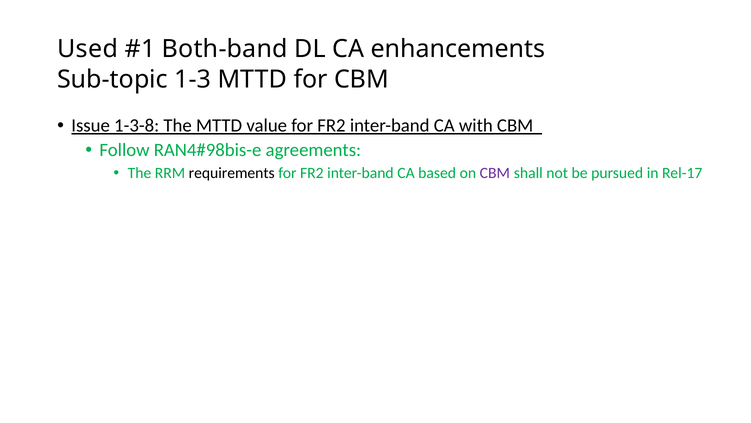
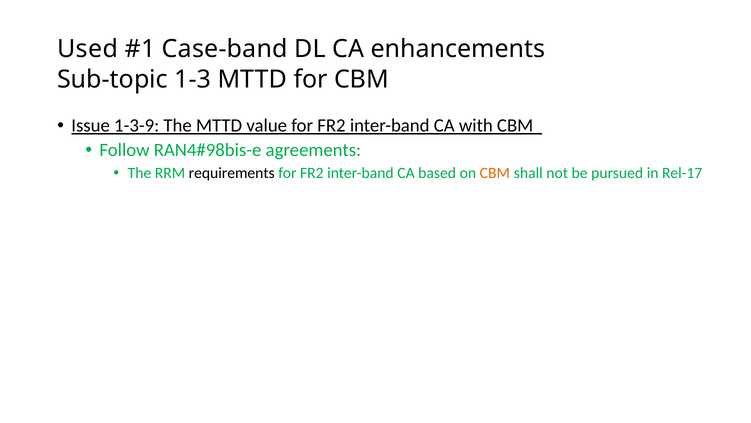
Both-band: Both-band -> Case-band (225, 49)
1-3-8: 1-3-8 -> 1-3-9 (137, 126)
CBM colour: purple -> orange (495, 173)
